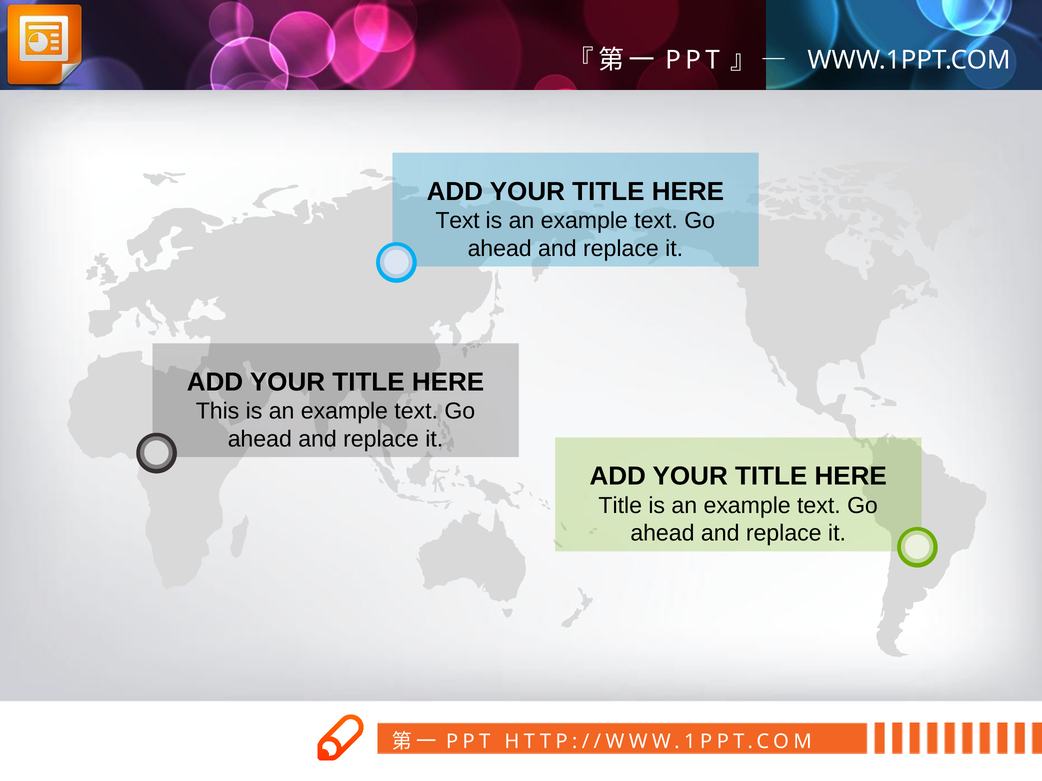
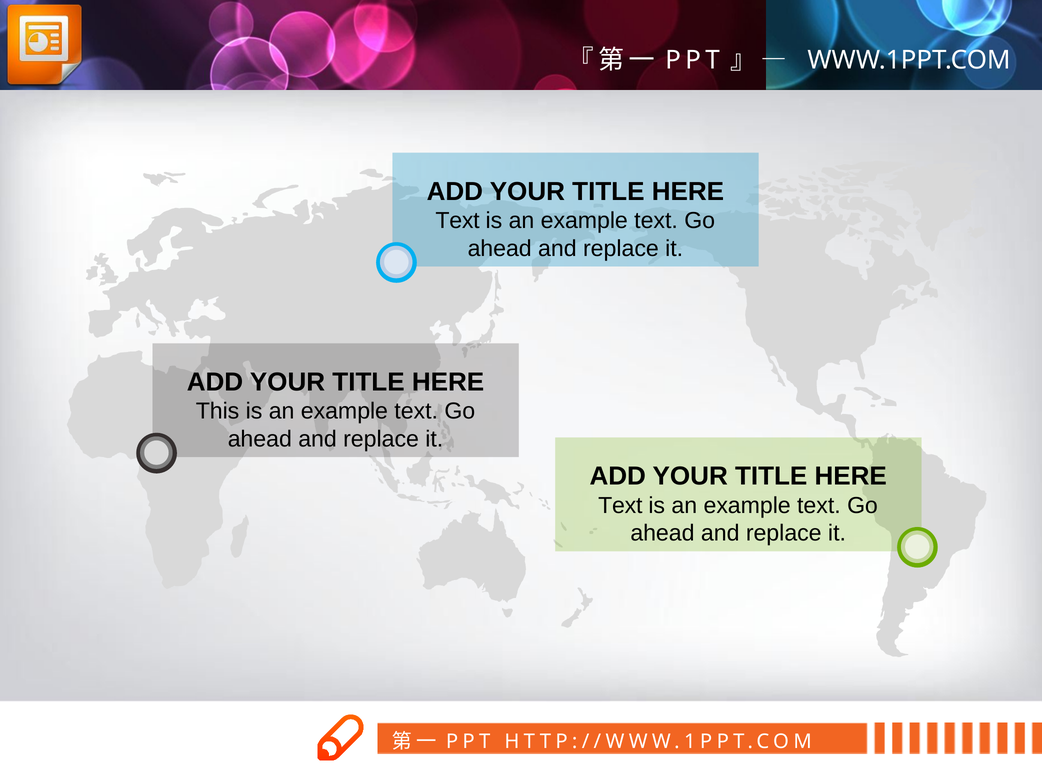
Title: Title -> Text (620, 506)
